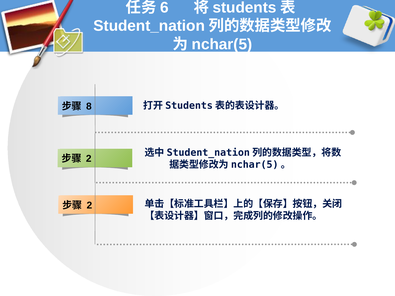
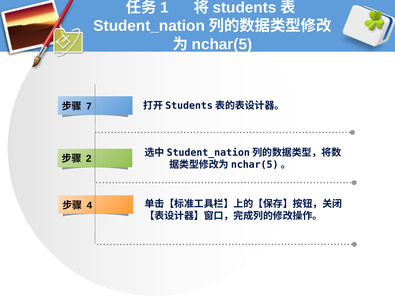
6: 6 -> 1 (164, 8)
8: 8 -> 7 (89, 106)
2: 2 -> 4 (89, 205)
